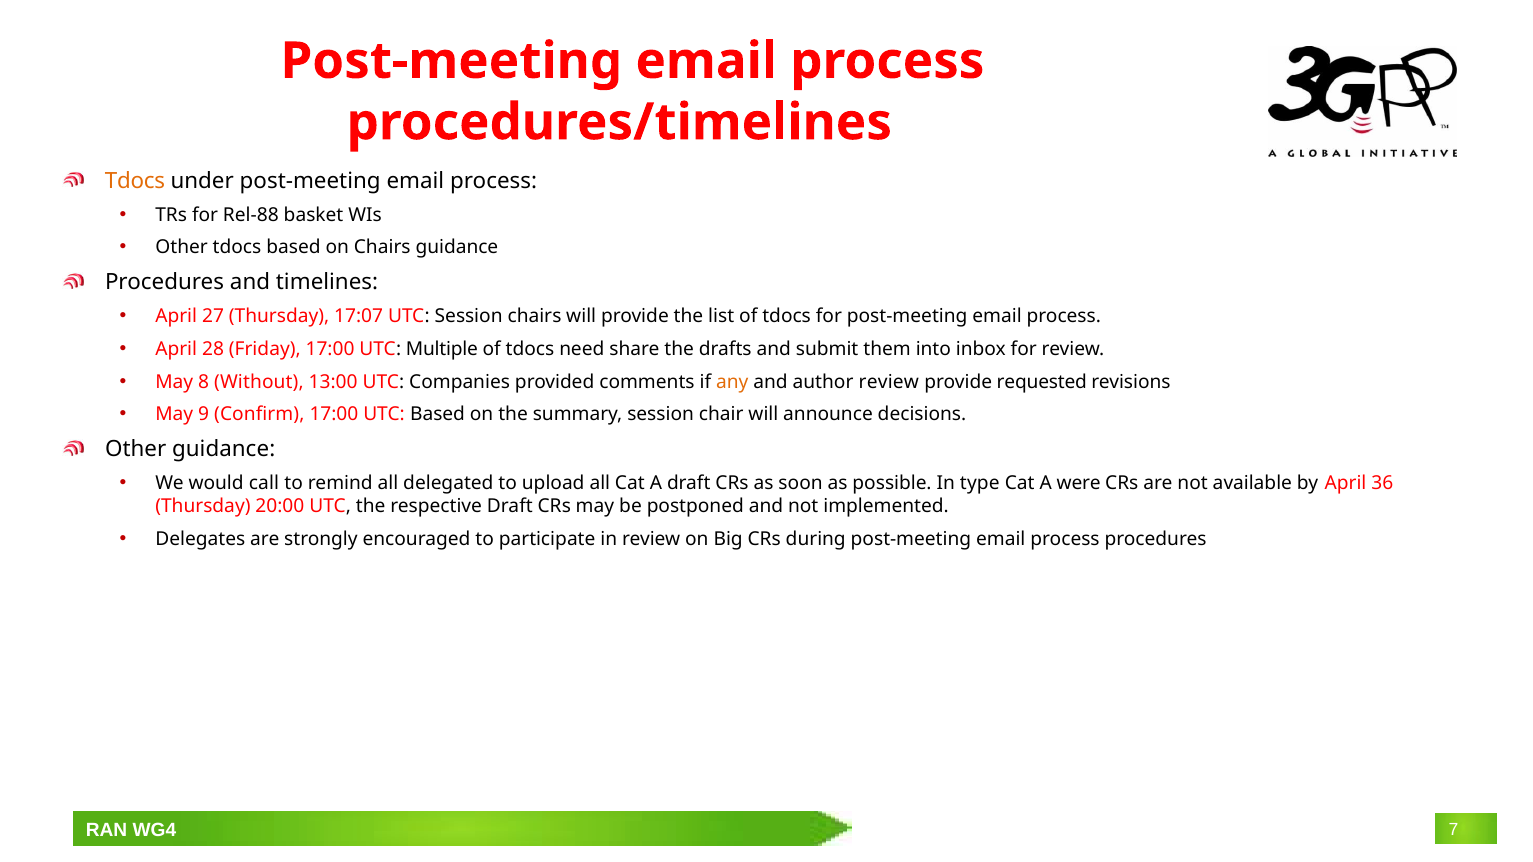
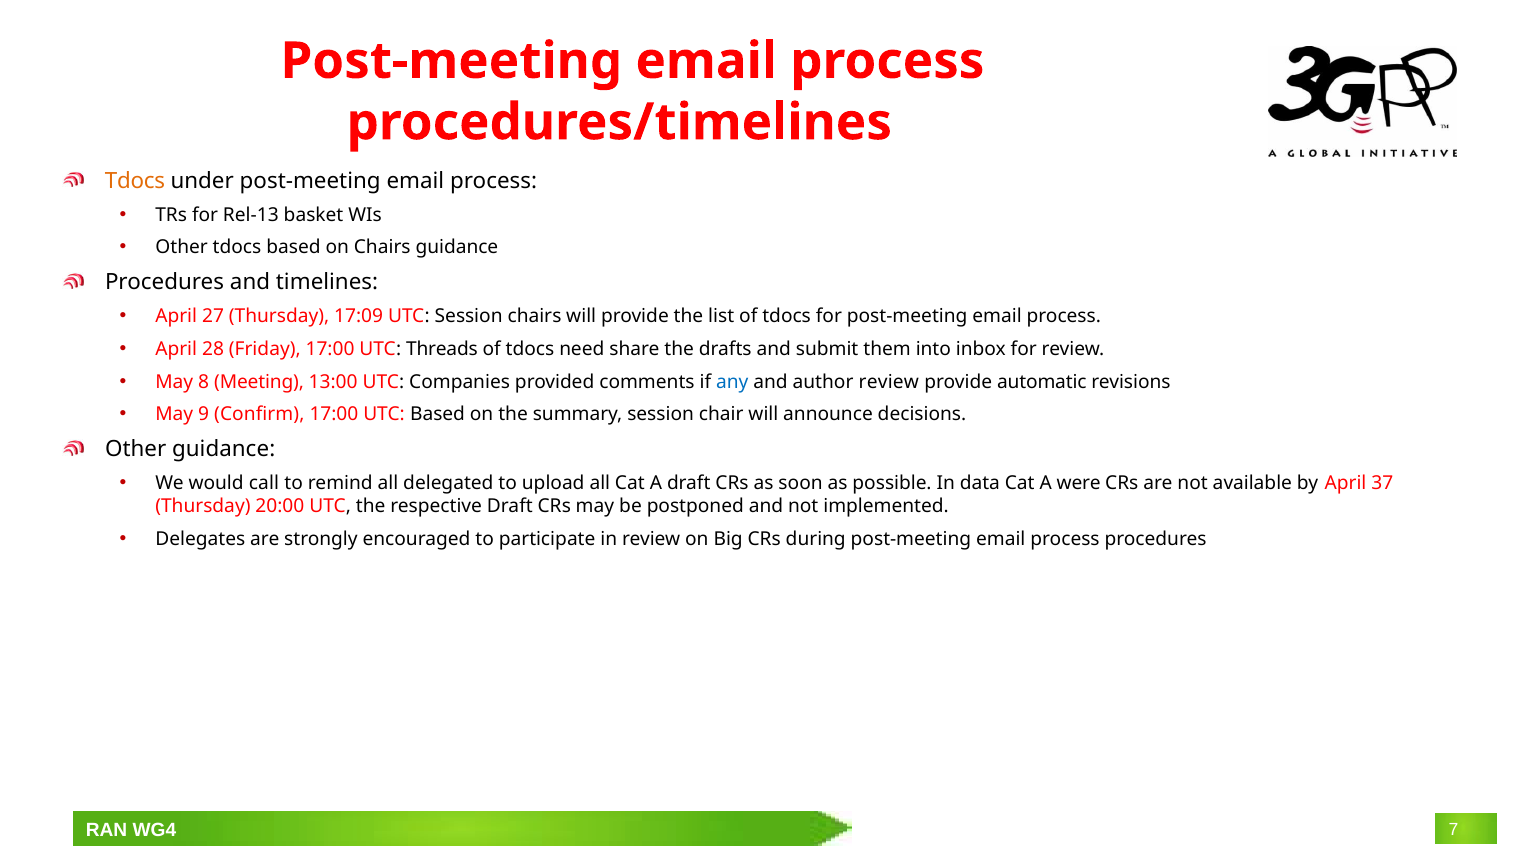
Rel-88: Rel-88 -> Rel-13 (251, 215)
17:07: 17:07 -> 17:09 (359, 317)
Multiple: Multiple -> Threads (442, 349)
Without: Without -> Meeting (259, 382)
any colour: orange -> blue (732, 382)
requested: requested -> automatic (1042, 382)
type: type -> data (980, 484)
36: 36 -> 37 (1382, 484)
